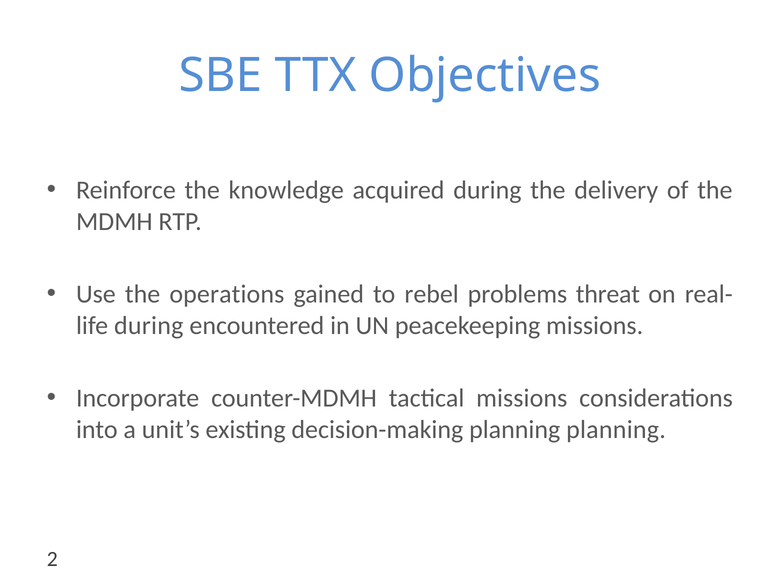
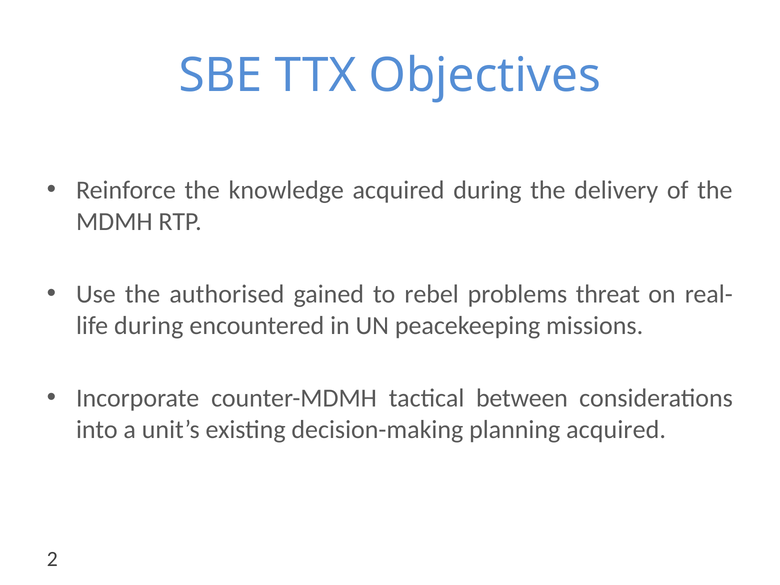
operations: operations -> authorised (227, 294)
tactical missions: missions -> between (522, 398)
planning planning: planning -> acquired (616, 429)
